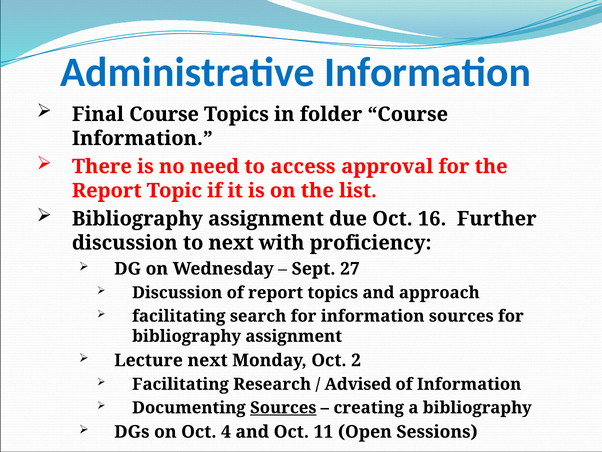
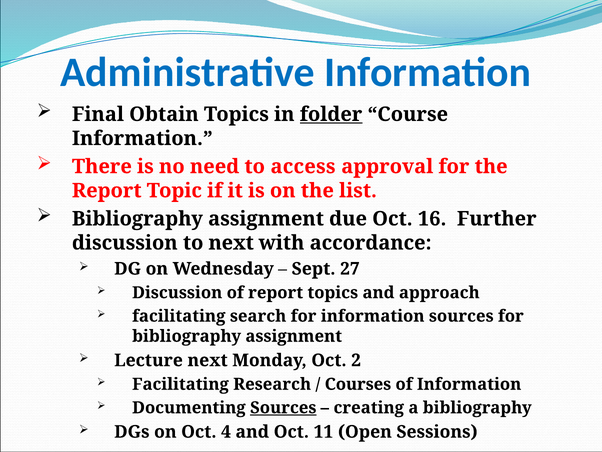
Final Course: Course -> Obtain (164, 114)
folder underline: none -> present (331, 114)
proficiency: proficiency -> accordance (371, 243)
Advised: Advised -> Courses (358, 384)
